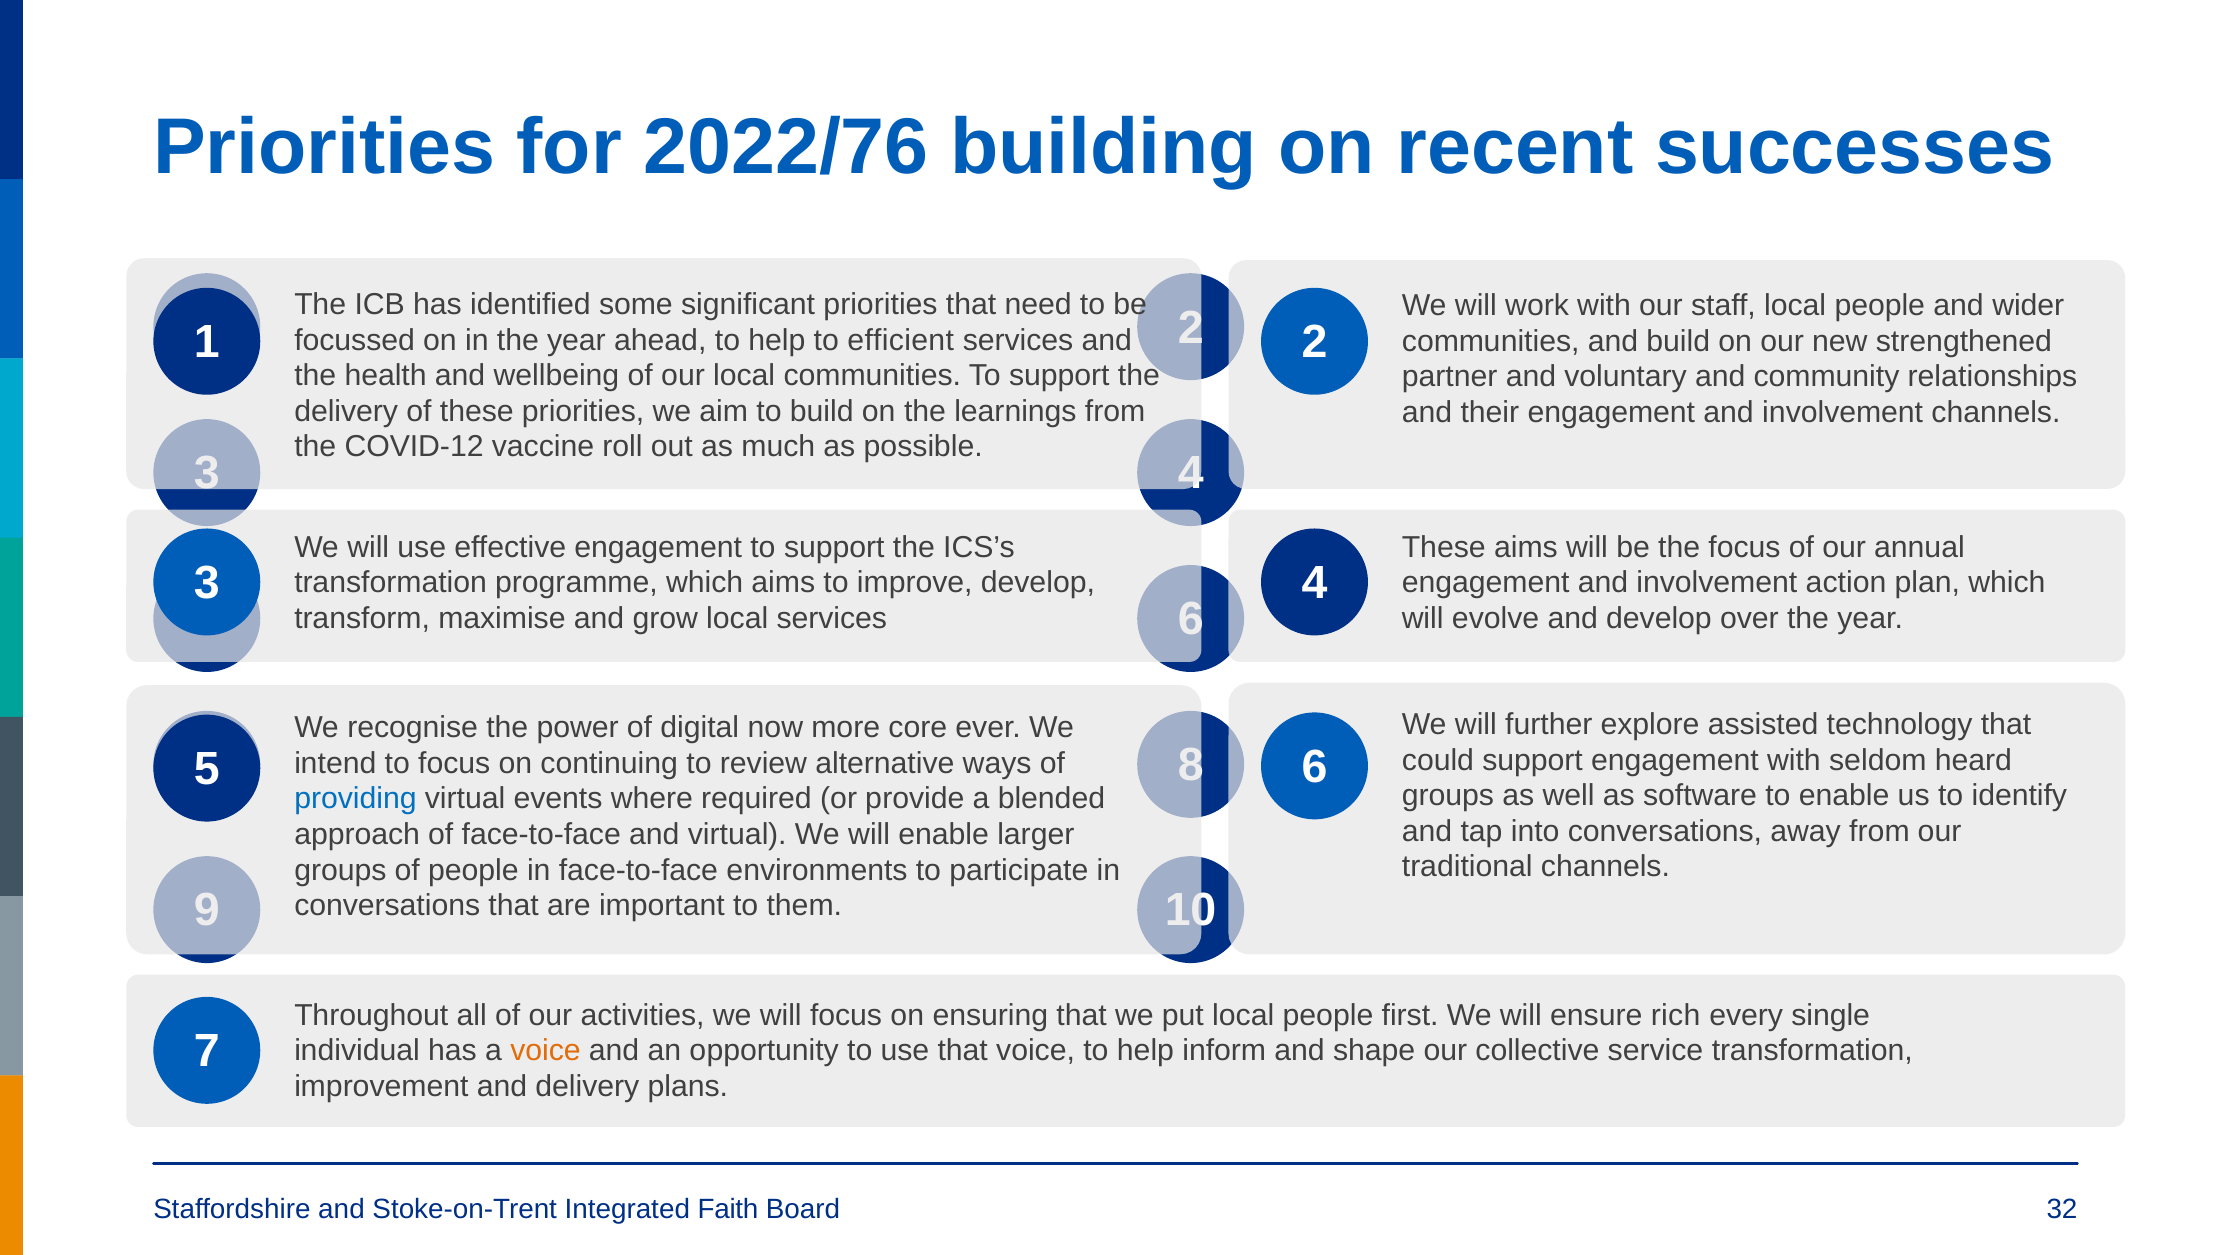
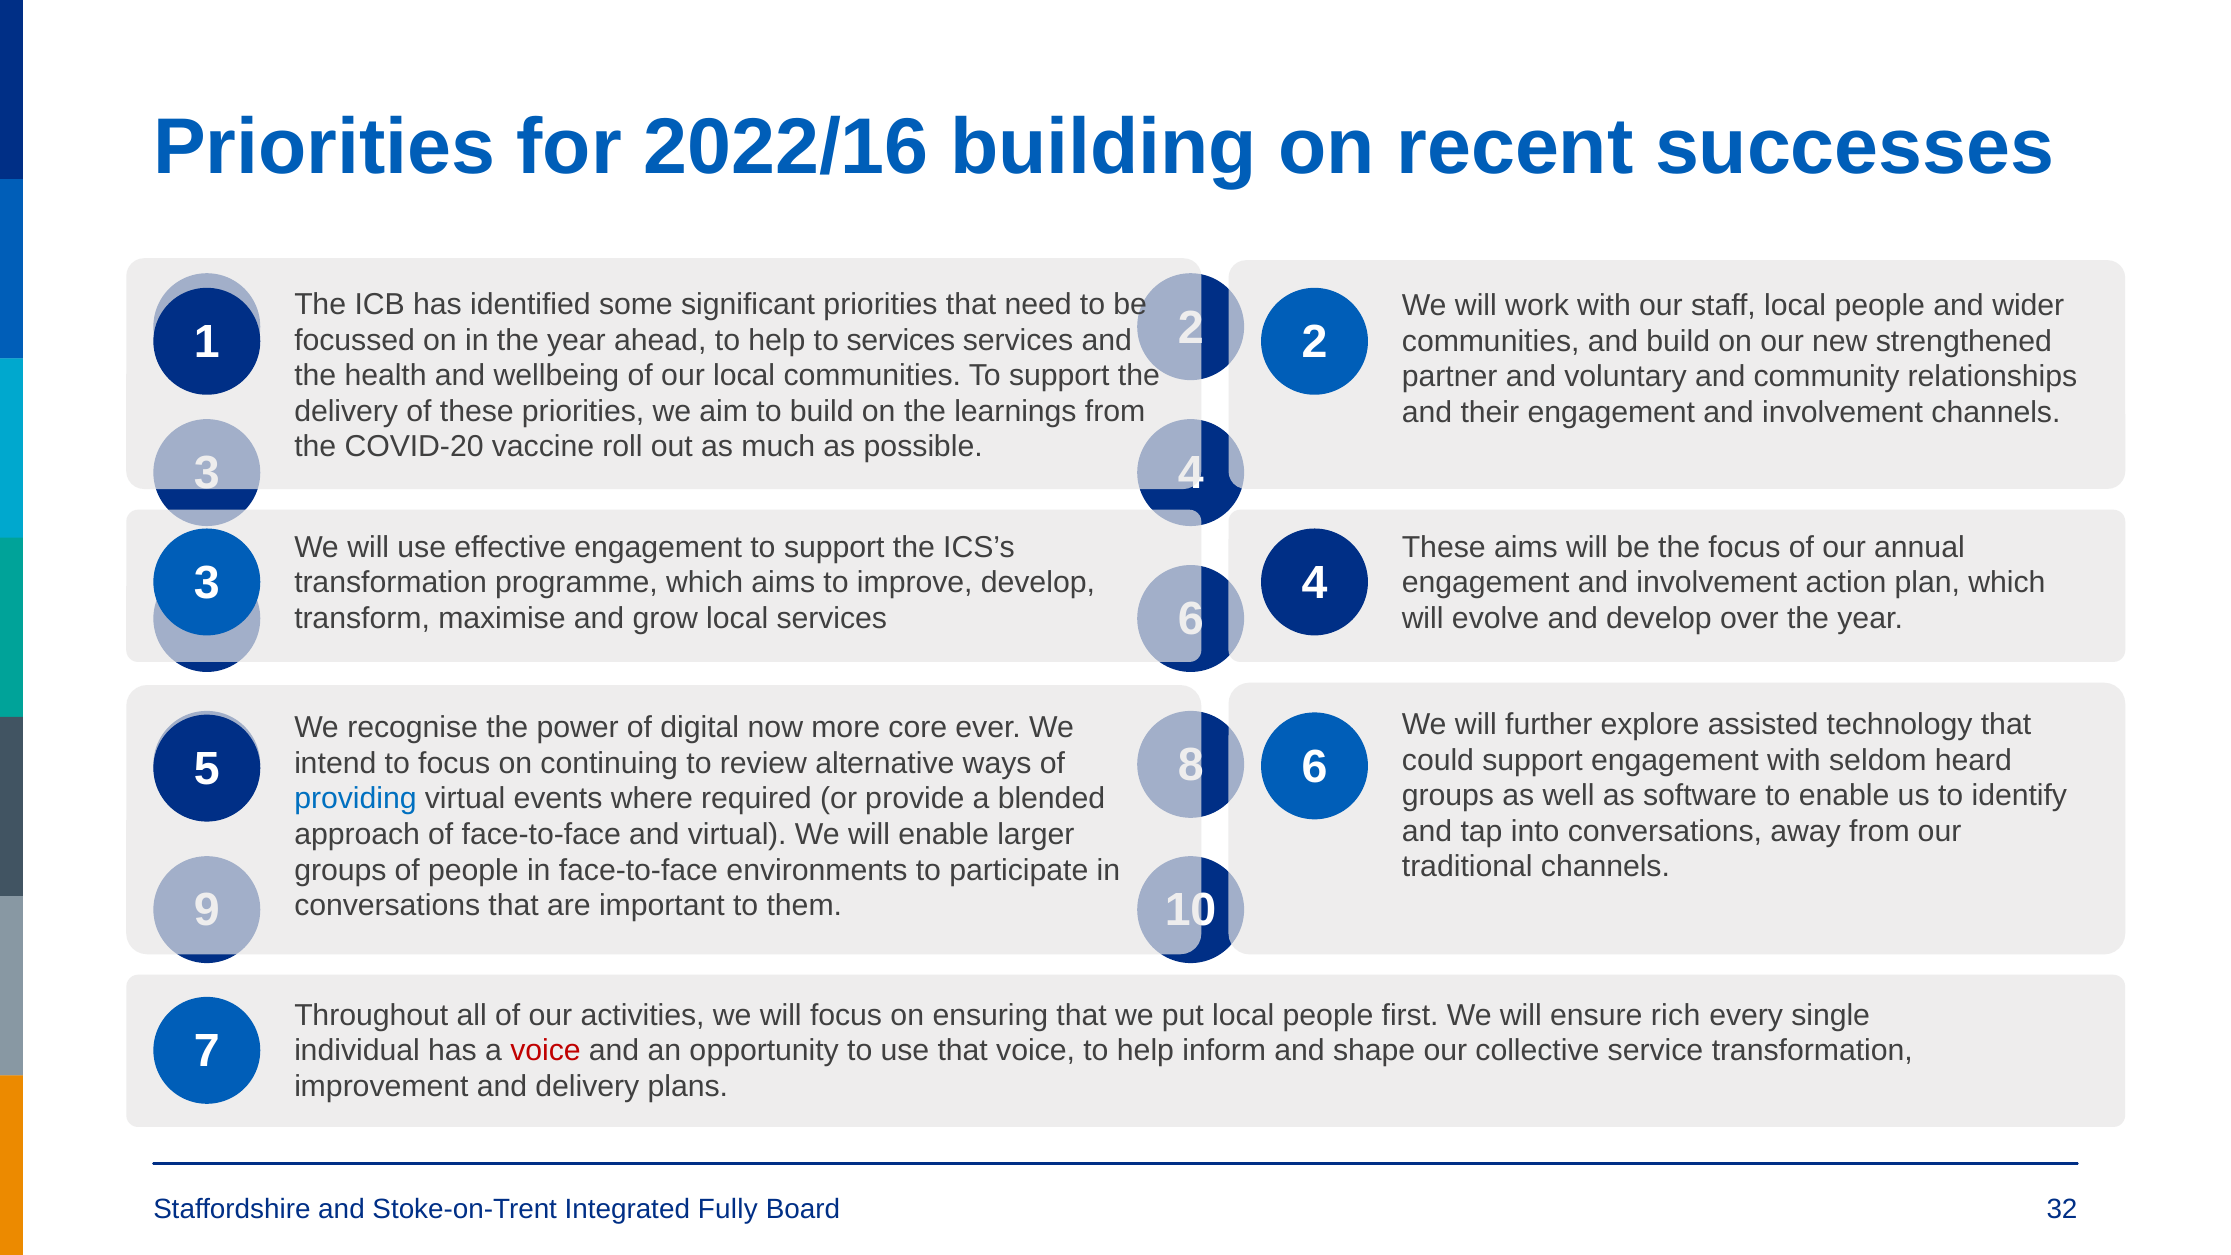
2022/76: 2022/76 -> 2022/16 (786, 148)
to efficient: efficient -> services (901, 340)
COVID-12: COVID-12 -> COVID-20 (414, 447)
voice colour: orange -> red (545, 1051)
Faith: Faith -> Fully (728, 1209)
